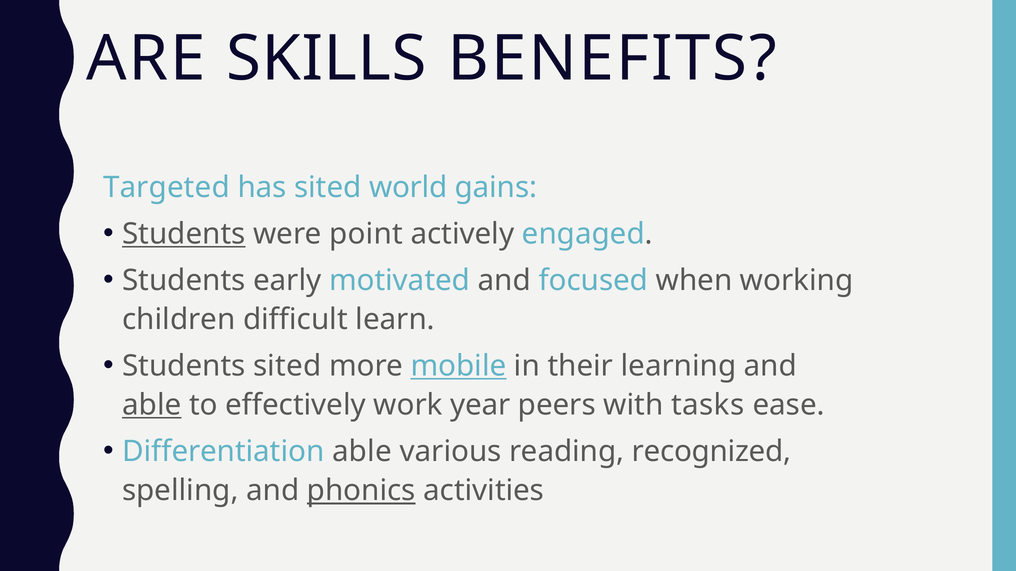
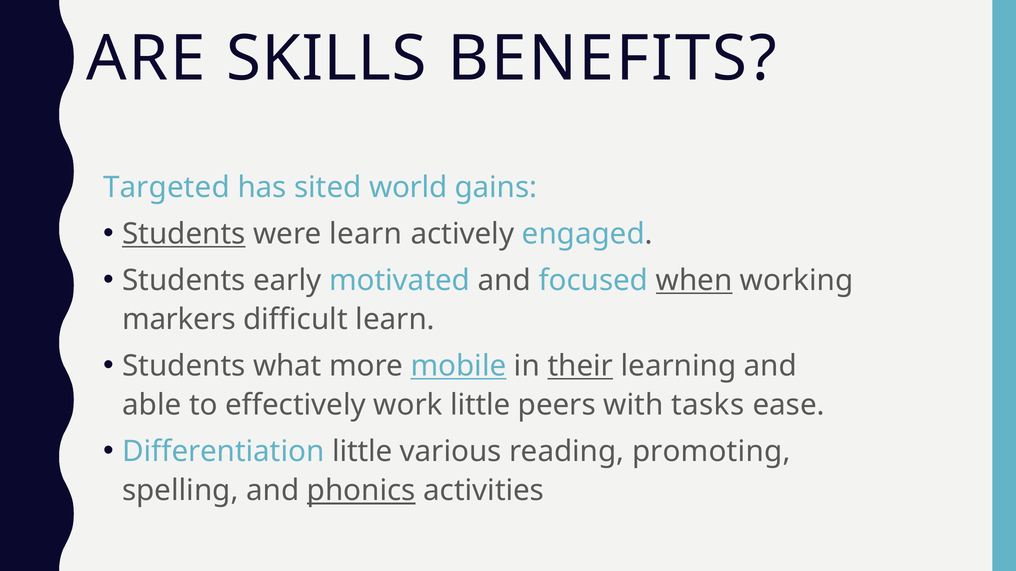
were point: point -> learn (366, 234)
when underline: none -> present (694, 281)
children: children -> markers (179, 320)
Students sited: sited -> what (287, 366)
their underline: none -> present (580, 366)
able underline: present -> none (152, 405)
work year: year -> little (480, 405)
Differentiation able: able -> little (362, 452)
recognized: recognized -> promoting (711, 452)
